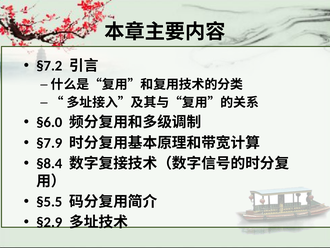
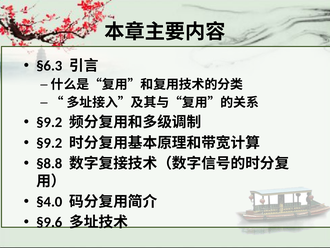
§7.2: §7.2 -> §6.3 (49, 66)
§6.0: §6.0 -> §9.2 (49, 122)
§7.9: §7.9 -> §9.2 (49, 143)
§8.4: §8.4 -> §8.8 (49, 163)
§5.5: §5.5 -> §4.0 (49, 201)
§2.9: §2.9 -> §9.6 (49, 222)
